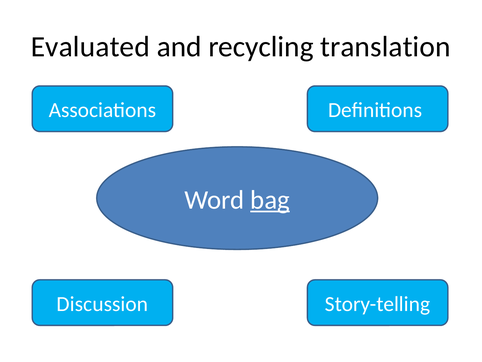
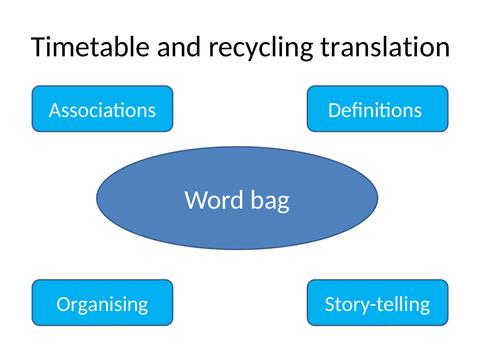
Evaluated: Evaluated -> Timetable (90, 47)
bag underline: present -> none (270, 200)
Discussion: Discussion -> Organising (102, 304)
